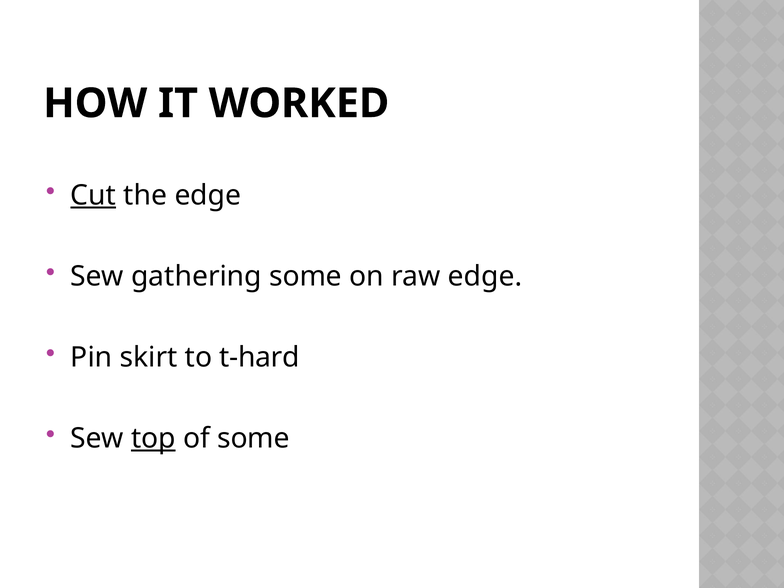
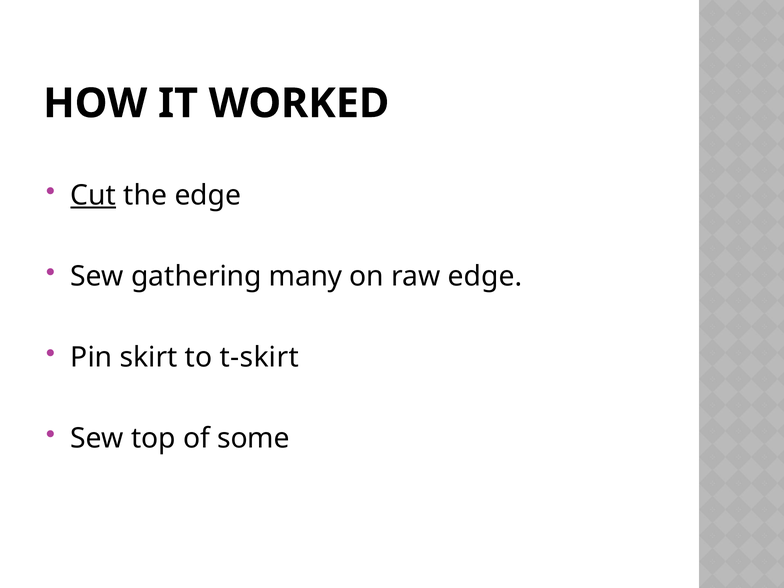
gathering some: some -> many (306, 276)
t-hard: t-hard -> t-skirt (259, 357)
top underline: present -> none (153, 438)
